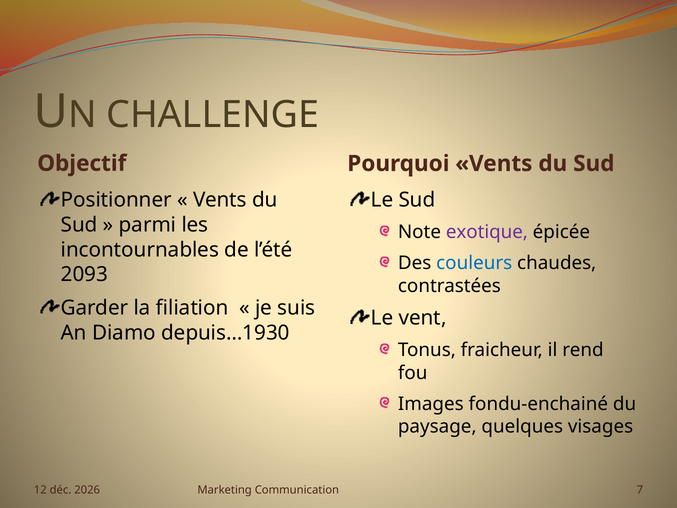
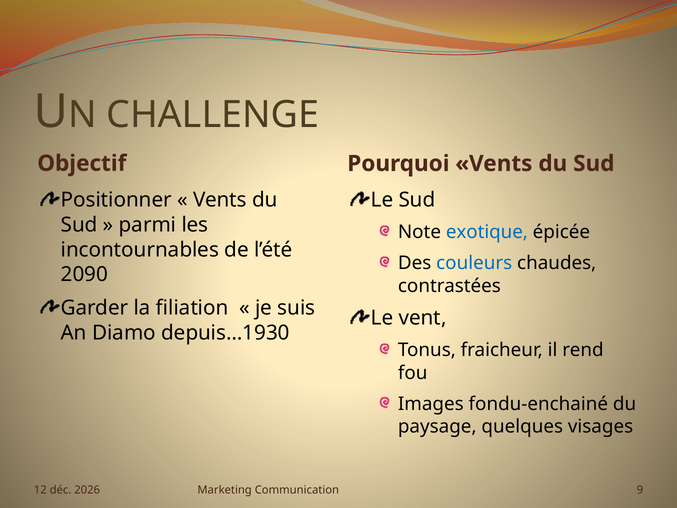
exotique colour: purple -> blue (487, 232)
2093: 2093 -> 2090 (84, 274)
7: 7 -> 9 (640, 490)
